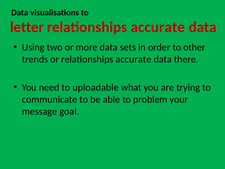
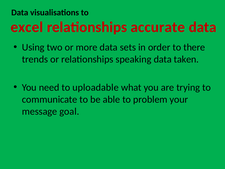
letter: letter -> excel (27, 27)
other: other -> there (194, 47)
or relationships accurate: accurate -> speaking (134, 59)
there: there -> taken (186, 59)
